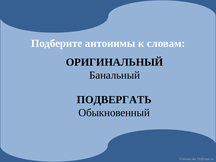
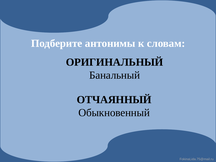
ПОДВЕРГАТЬ: ПОДВЕРГАТЬ -> ОТЧАЯННЫЙ (114, 100)
